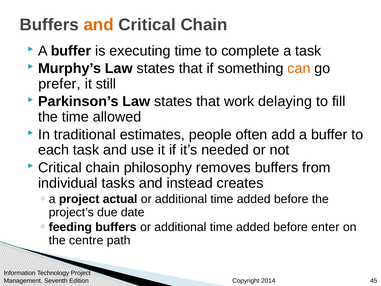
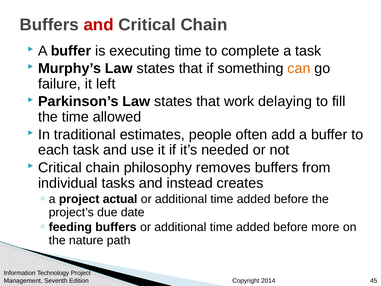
and colour: orange -> red (99, 25)
prefer: prefer -> failure (59, 84)
still: still -> left (106, 84)
enter: enter -> more (325, 227)
centre: centre -> nature (86, 240)
